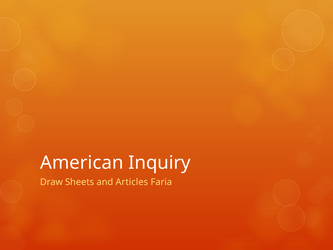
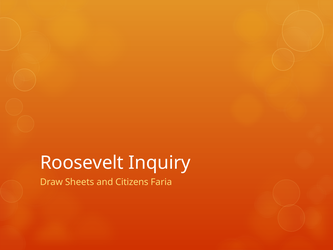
American: American -> Roosevelt (82, 162)
Articles: Articles -> Citizens (132, 182)
